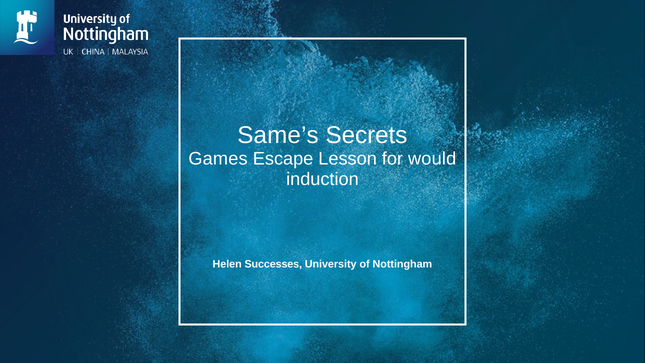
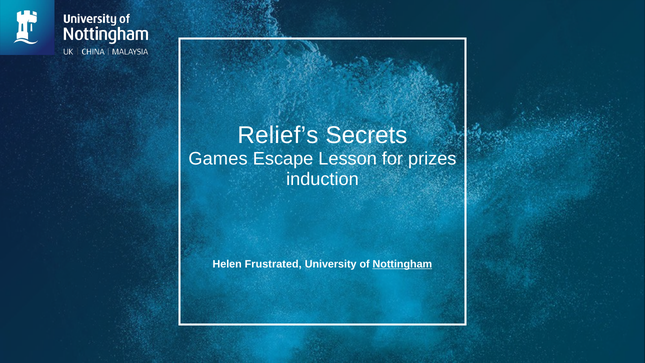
Same’s: Same’s -> Relief’s (278, 135)
would: would -> prizes (432, 159)
Successes: Successes -> Frustrated (273, 264)
Nottingham underline: none -> present (402, 264)
